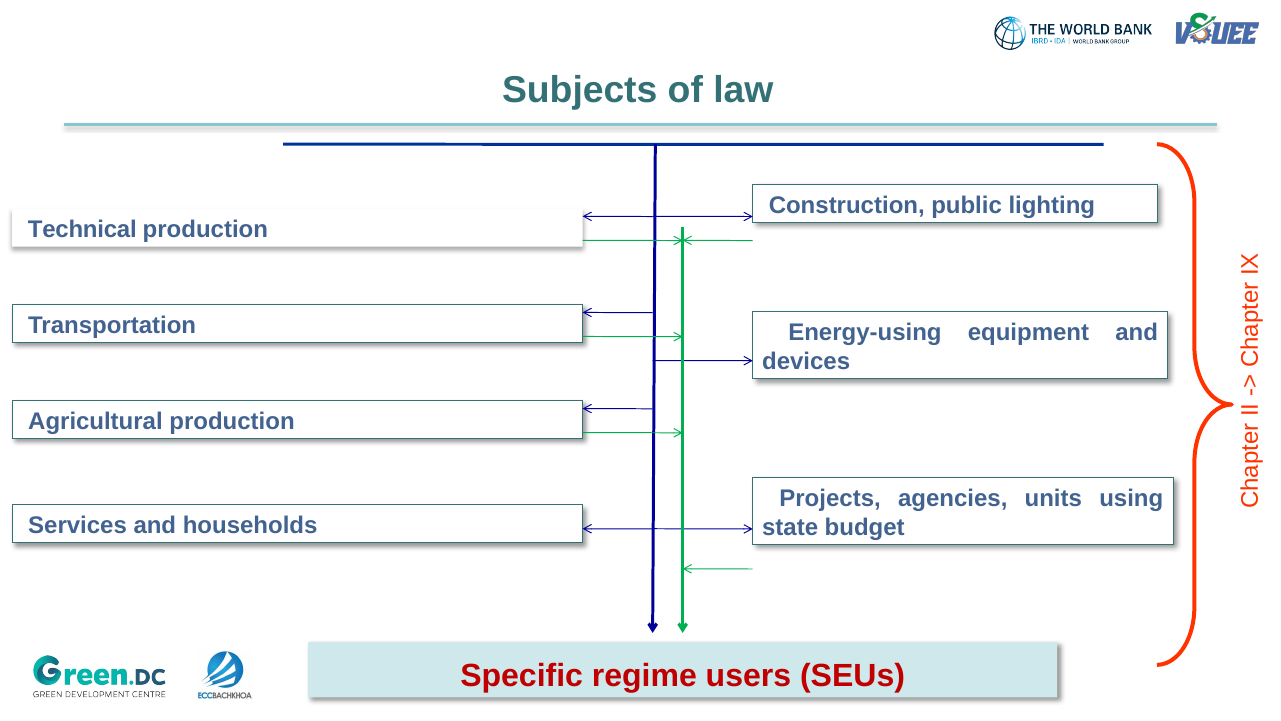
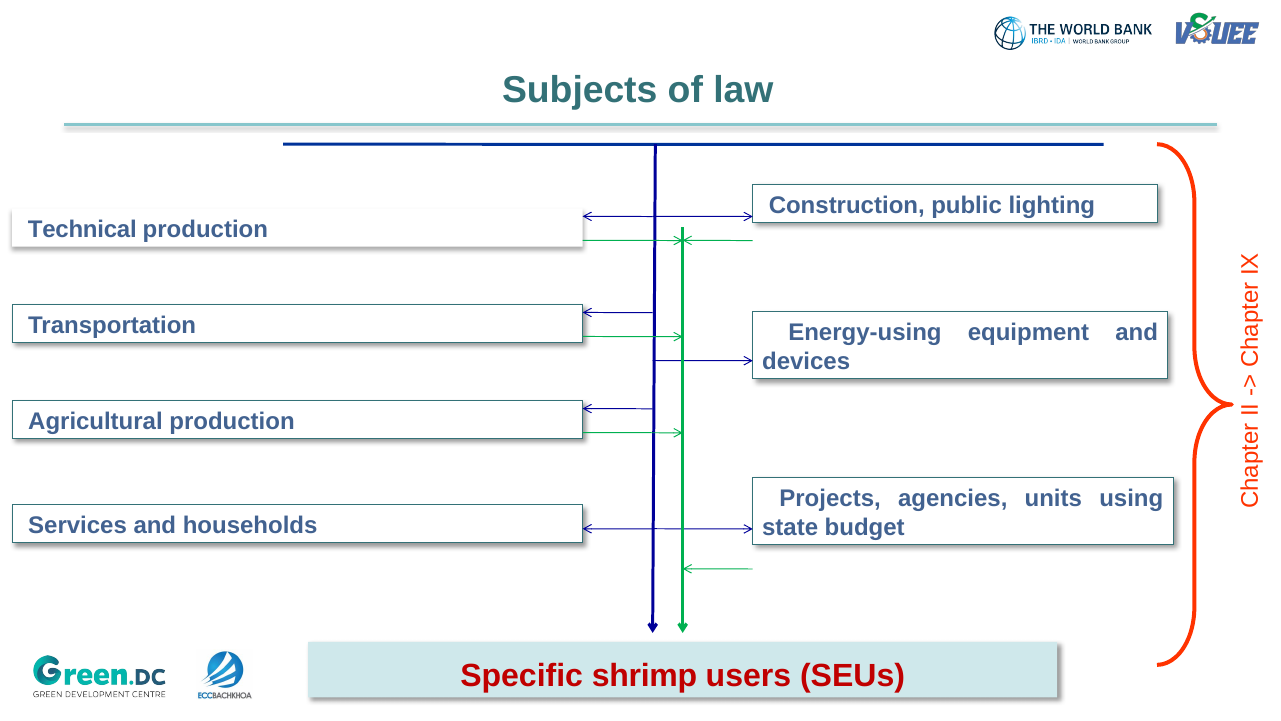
regime: regime -> shrimp (645, 675)
